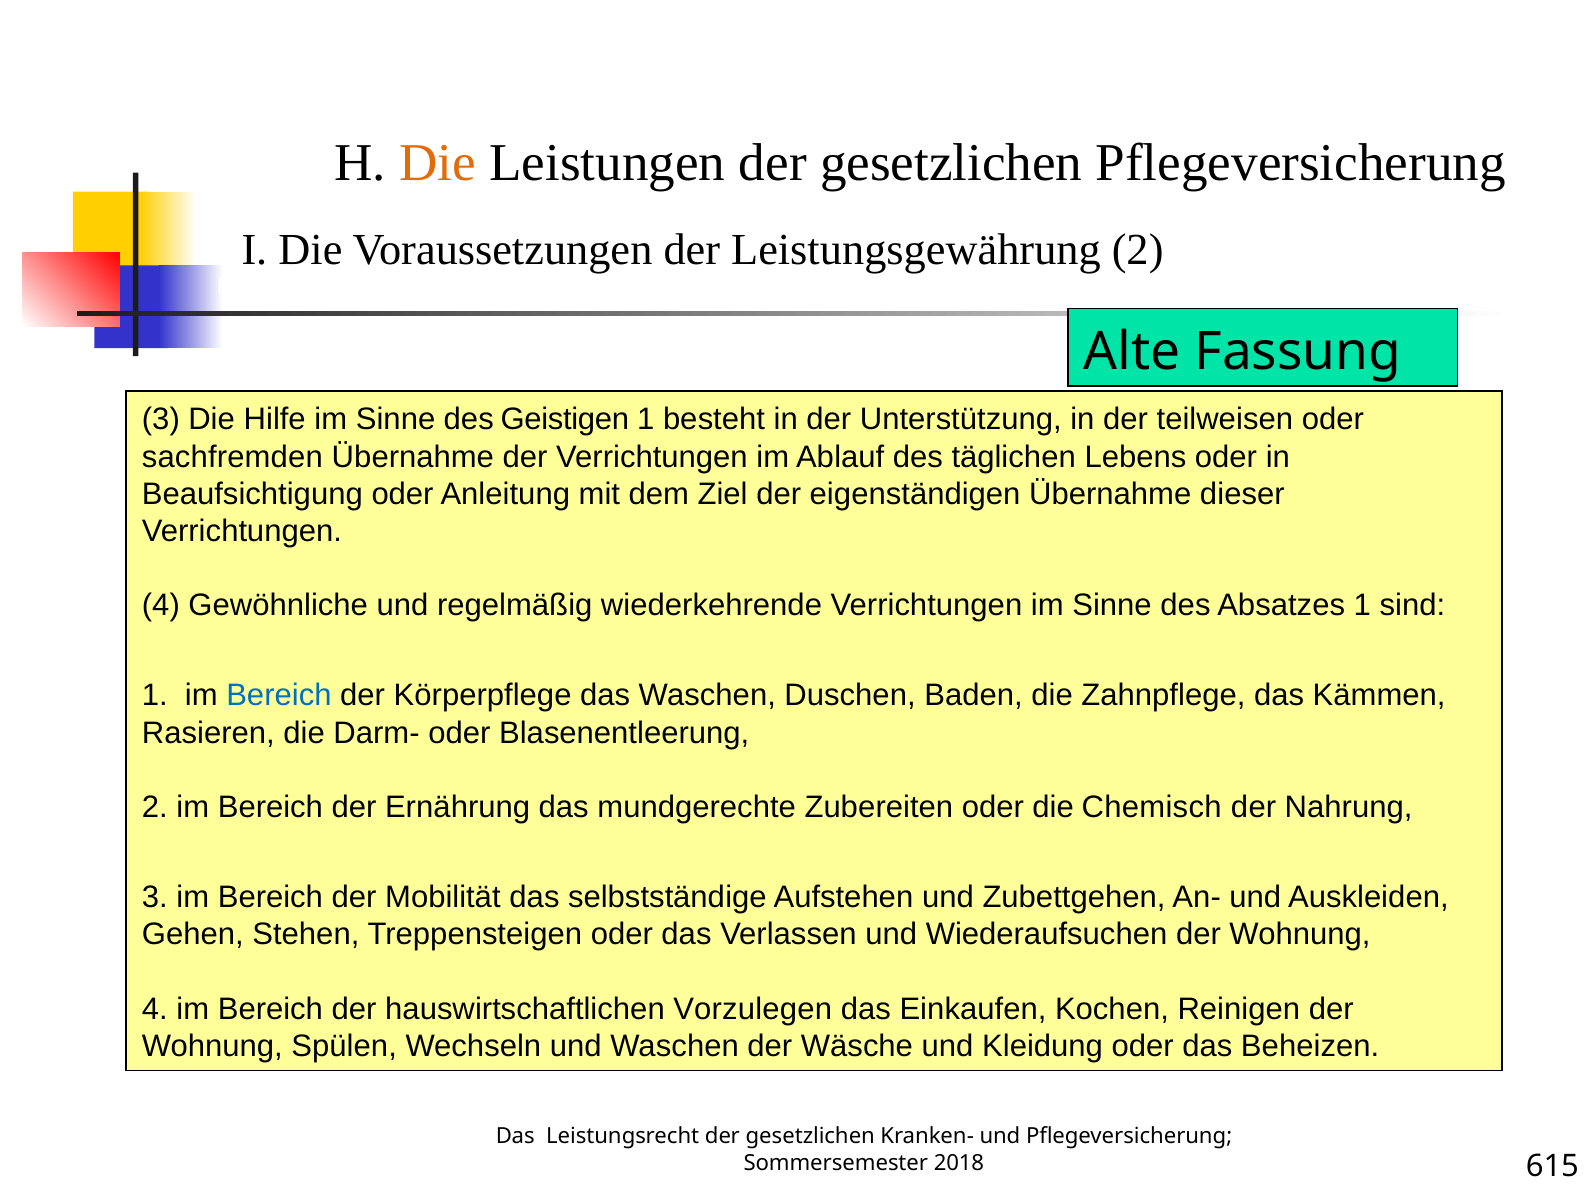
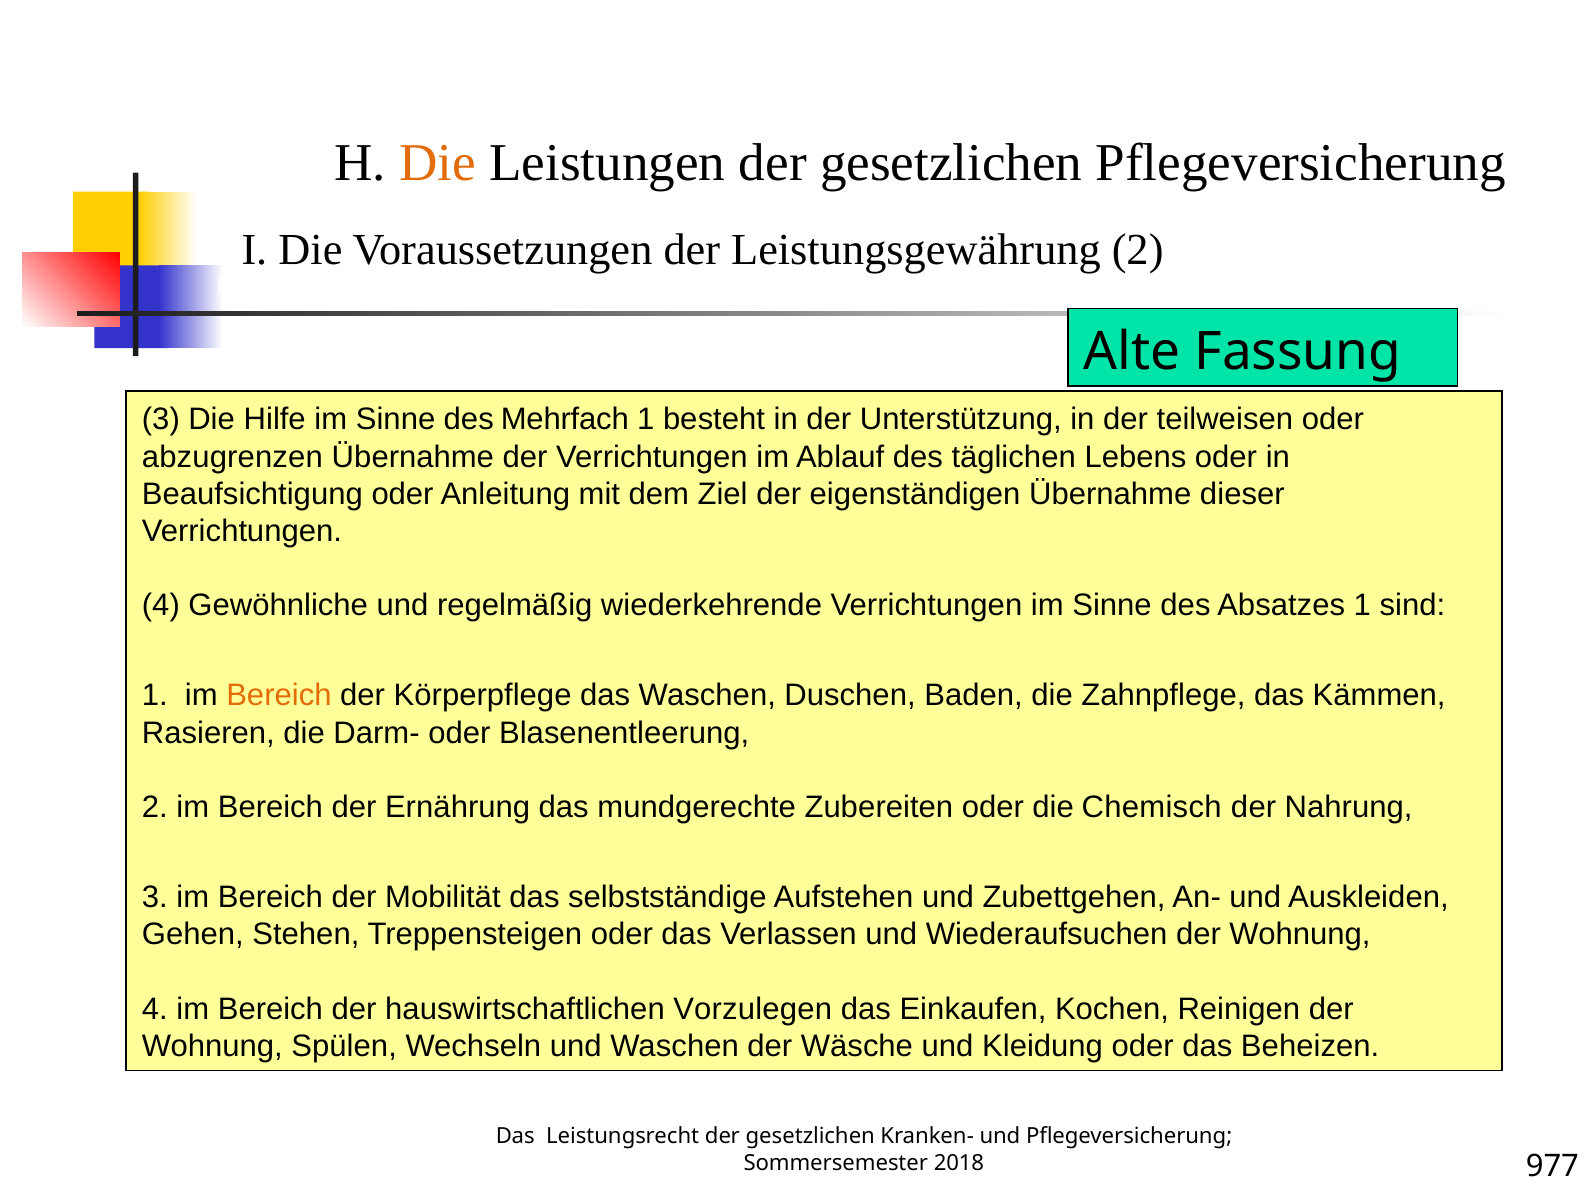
Geistigen: Geistigen -> Mehrfach (565, 420)
sachfremden: sachfremden -> abzugrenzen (232, 457)
Bereich colour: blue -> orange (279, 696)
615: 615 -> 977 (1552, 1167)
